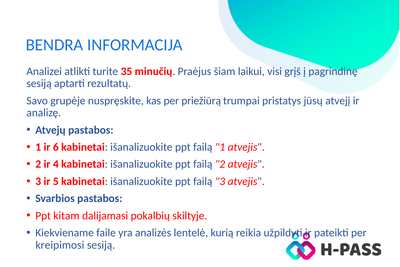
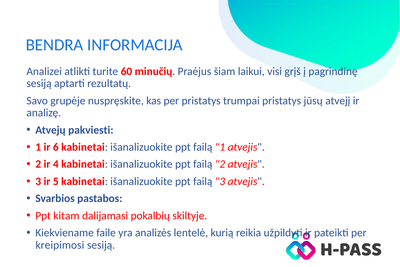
35: 35 -> 60 (126, 71)
per priežiūrą: priežiūrą -> pristatys (201, 100)
Atvejų pastabos: pastabos -> pakviesti (91, 130)
